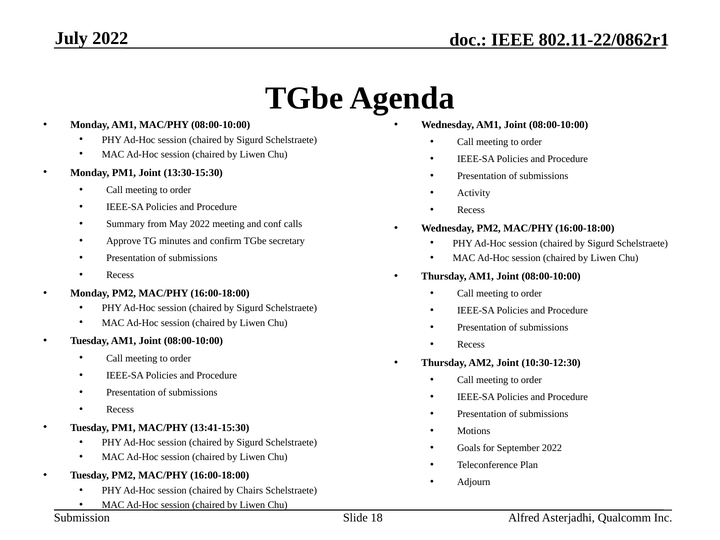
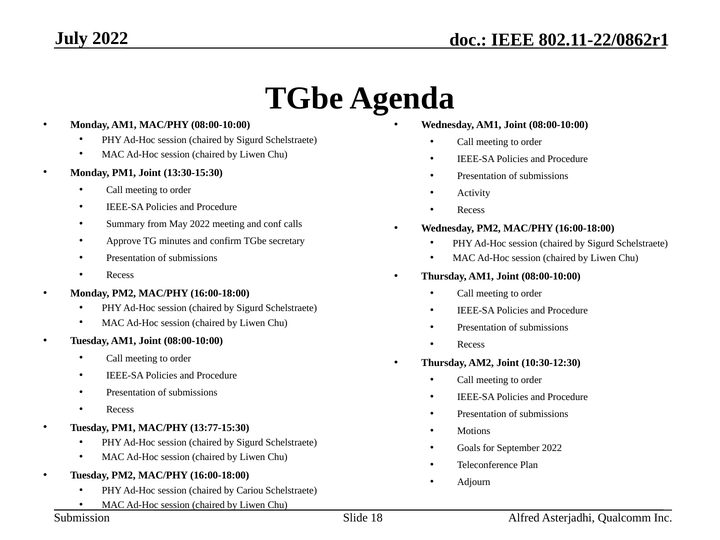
13:41-15:30: 13:41-15:30 -> 13:77-15:30 (220, 428)
Chairs: Chairs -> Cariou (250, 490)
